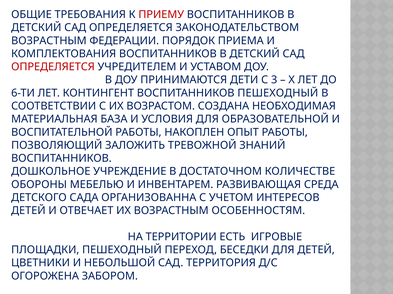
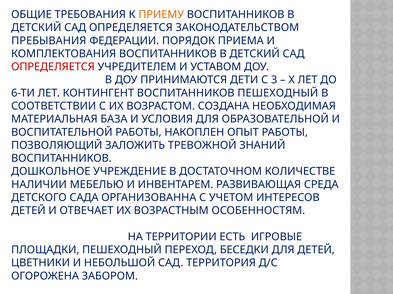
ПРИЕМУ colour: red -> orange (161, 15)
ВОЗРАСТНЫМ: ВОЗРАСТНЫМ -> ПРЕБЫВАНИЯ (49, 41)
ОБОРОНЫ: ОБОРОНЫ -> НАЛИЧИИ (39, 185)
